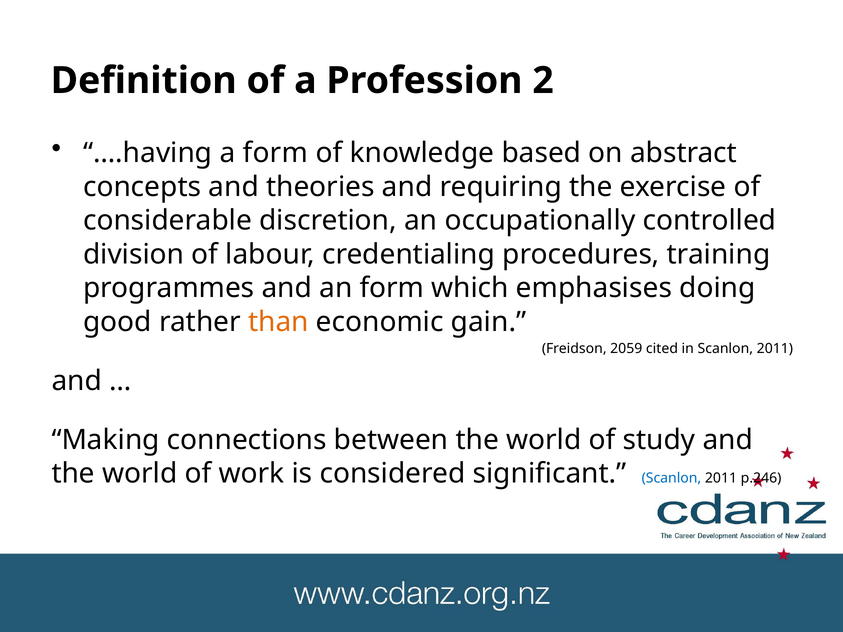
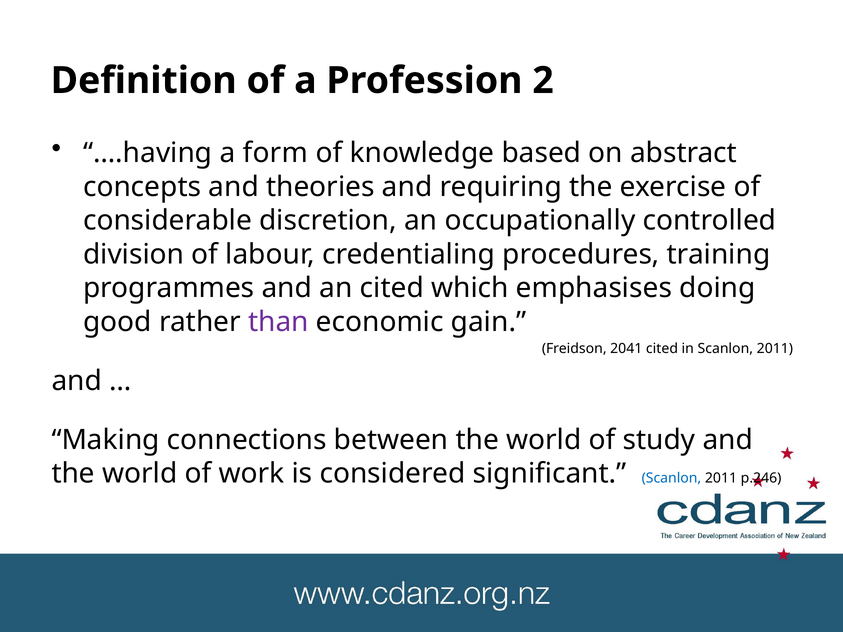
an form: form -> cited (392, 288)
than colour: orange -> purple (278, 322)
2059: 2059 -> 2041 (626, 349)
